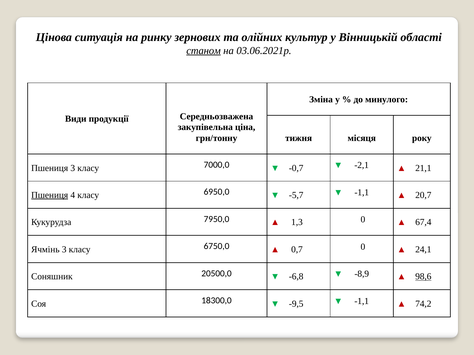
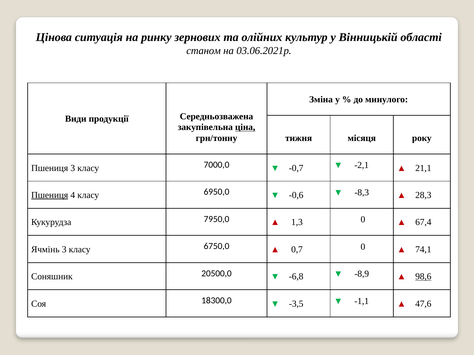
станом underline: present -> none (204, 51)
ціна underline: none -> present (245, 127)
-5,7: -5,7 -> -0,6 (296, 195)
-1,1: -1,1 -> -8,3 (362, 193)
20,7: 20,7 -> 28,3 (423, 195)
24,1: 24,1 -> 74,1 (423, 250)
-9,5: -9,5 -> -3,5 (296, 304)
74,2: 74,2 -> 47,6 (423, 304)
